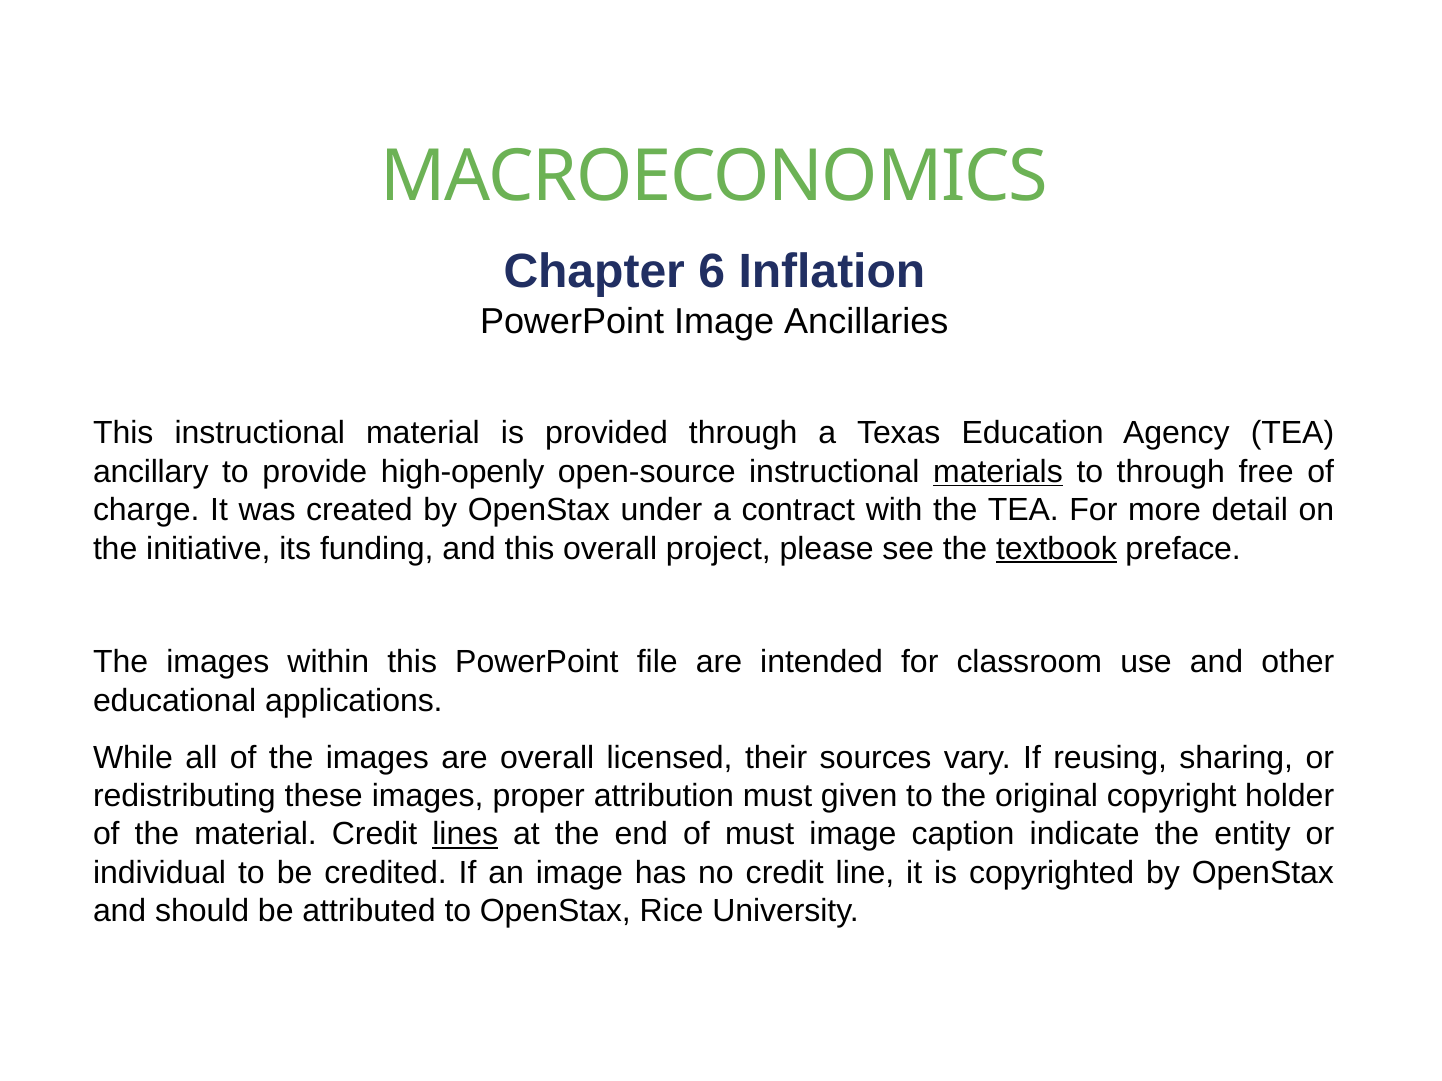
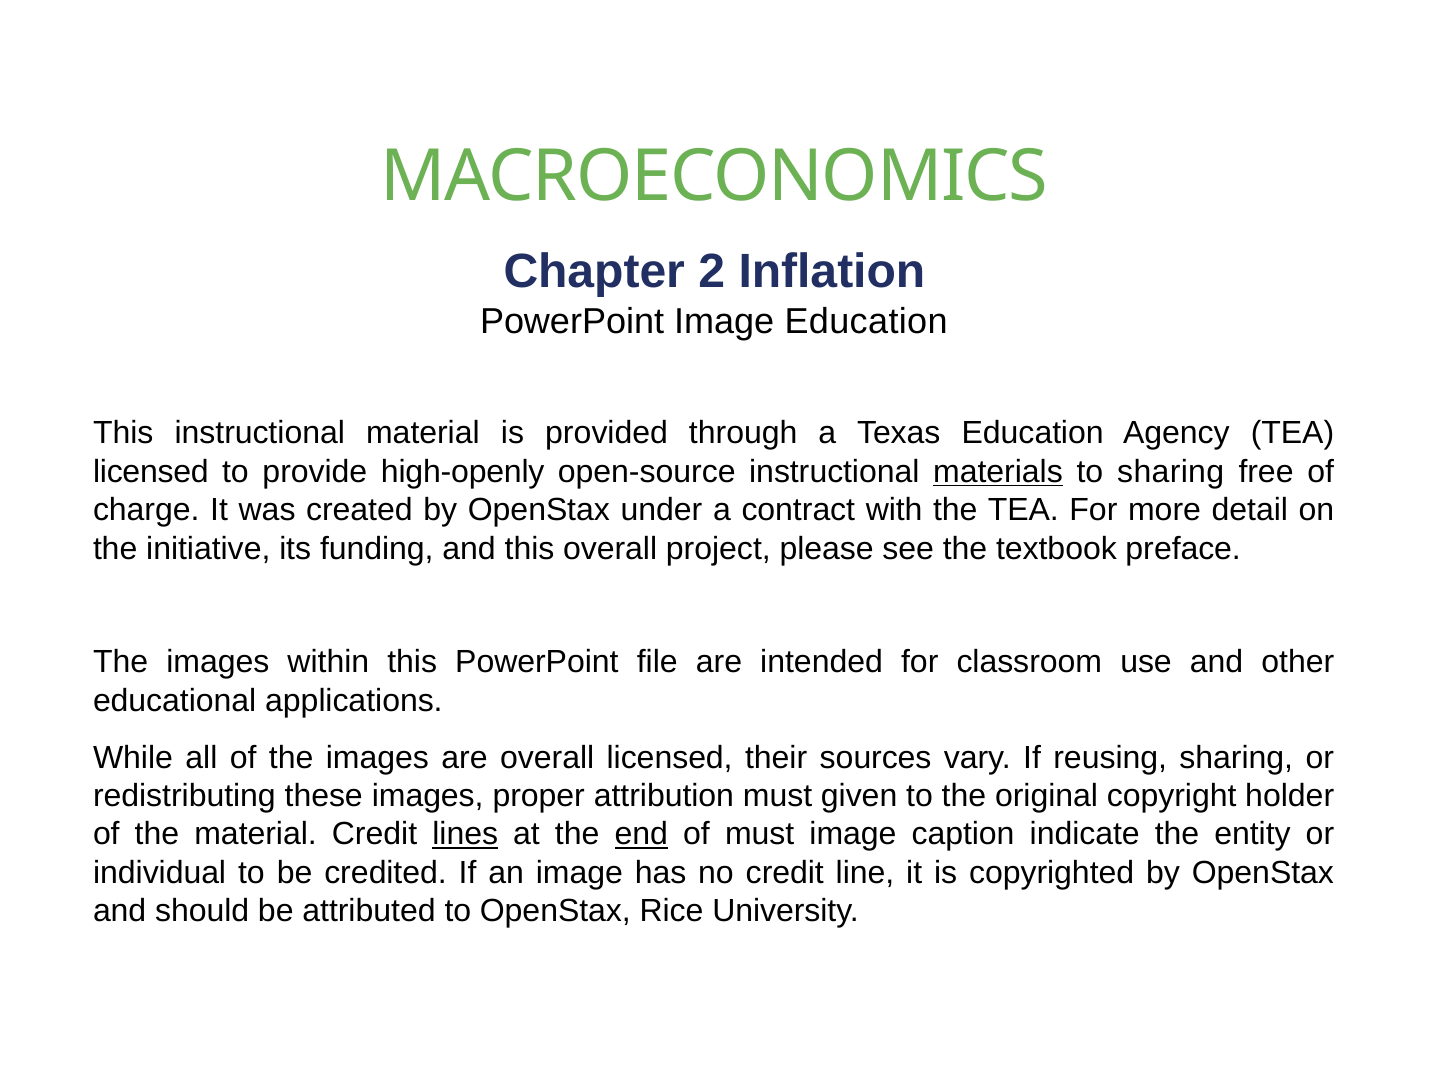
6: 6 -> 2 (712, 272)
Image Ancillaries: Ancillaries -> Education (866, 321)
ancillary: ancillary -> licensed (151, 472)
to through: through -> sharing (1171, 472)
textbook underline: present -> none (1056, 549)
end underline: none -> present (641, 835)
